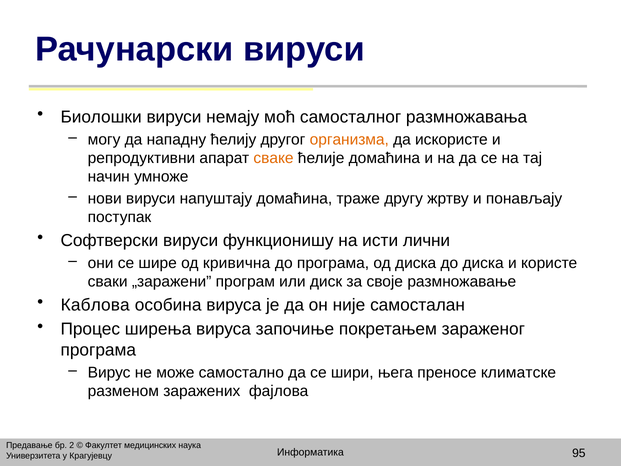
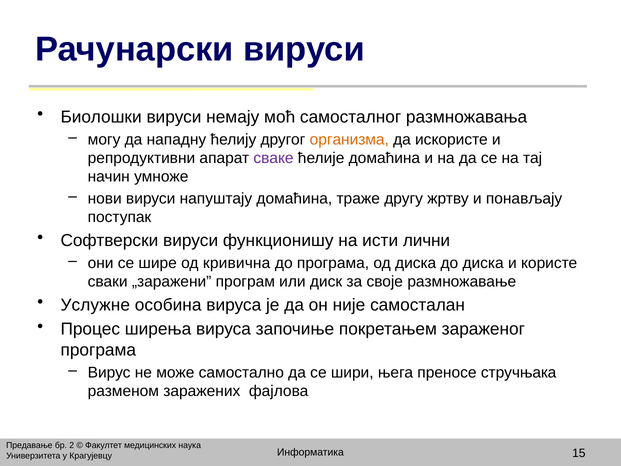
сваке colour: orange -> purple (273, 158)
Каблова: Каблова -> Услужне (95, 305)
климатске: климатске -> стручњака (519, 372)
95: 95 -> 15 (579, 453)
